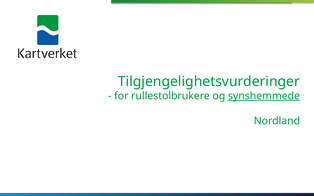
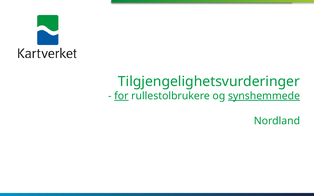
for underline: none -> present (121, 96)
